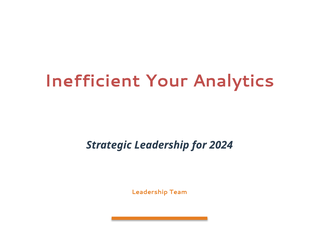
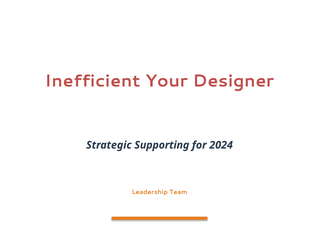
Analytics: Analytics -> Designer (233, 81)
Strategic Leadership: Leadership -> Supporting (162, 145)
